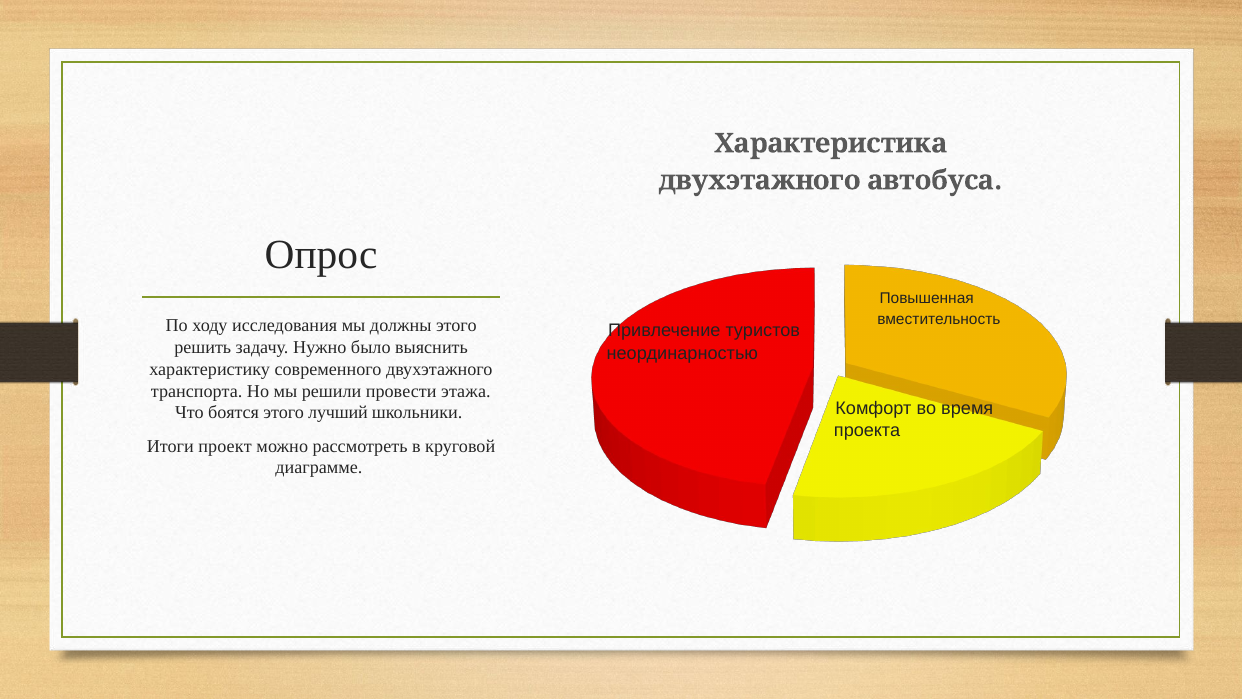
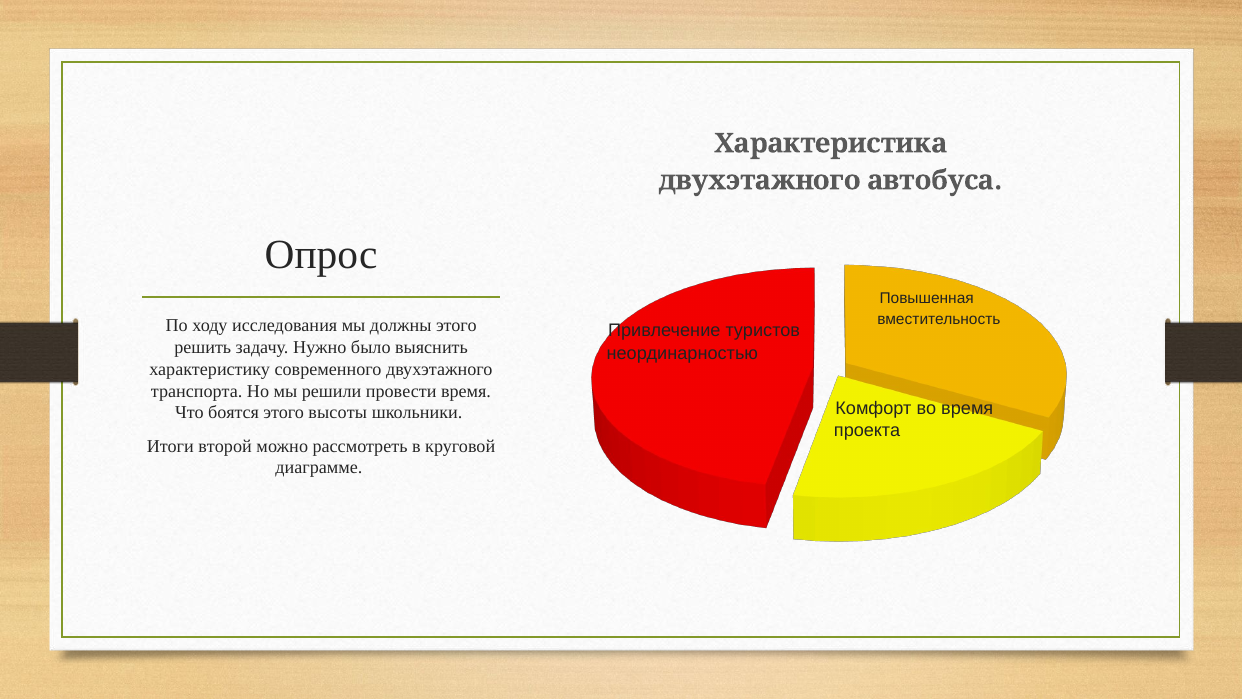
провести этажа: этажа -> время (466, 391)
лучший: лучший -> высоты (338, 413)
проект: проект -> второй (225, 446)
